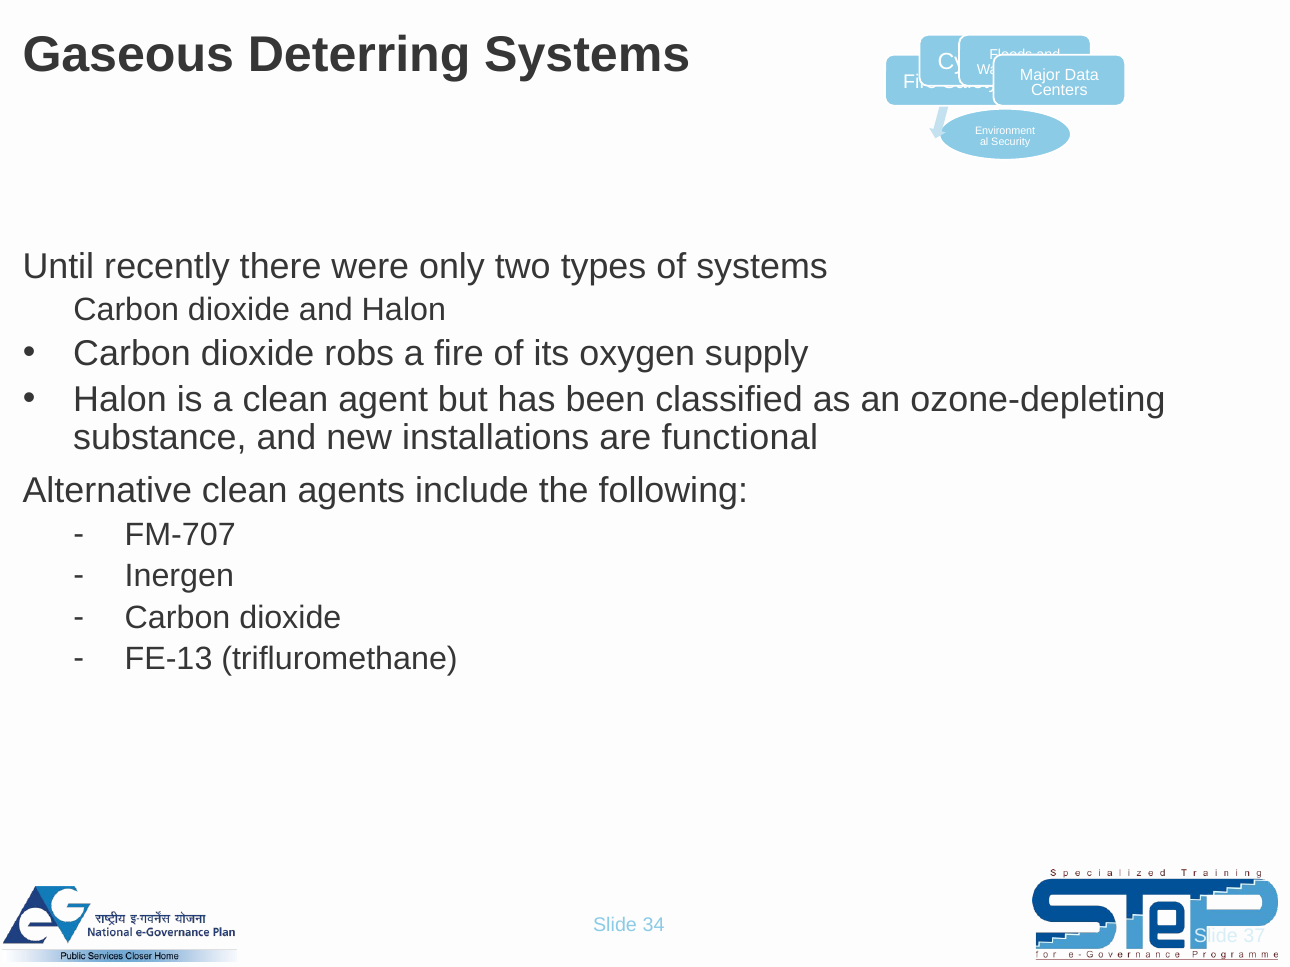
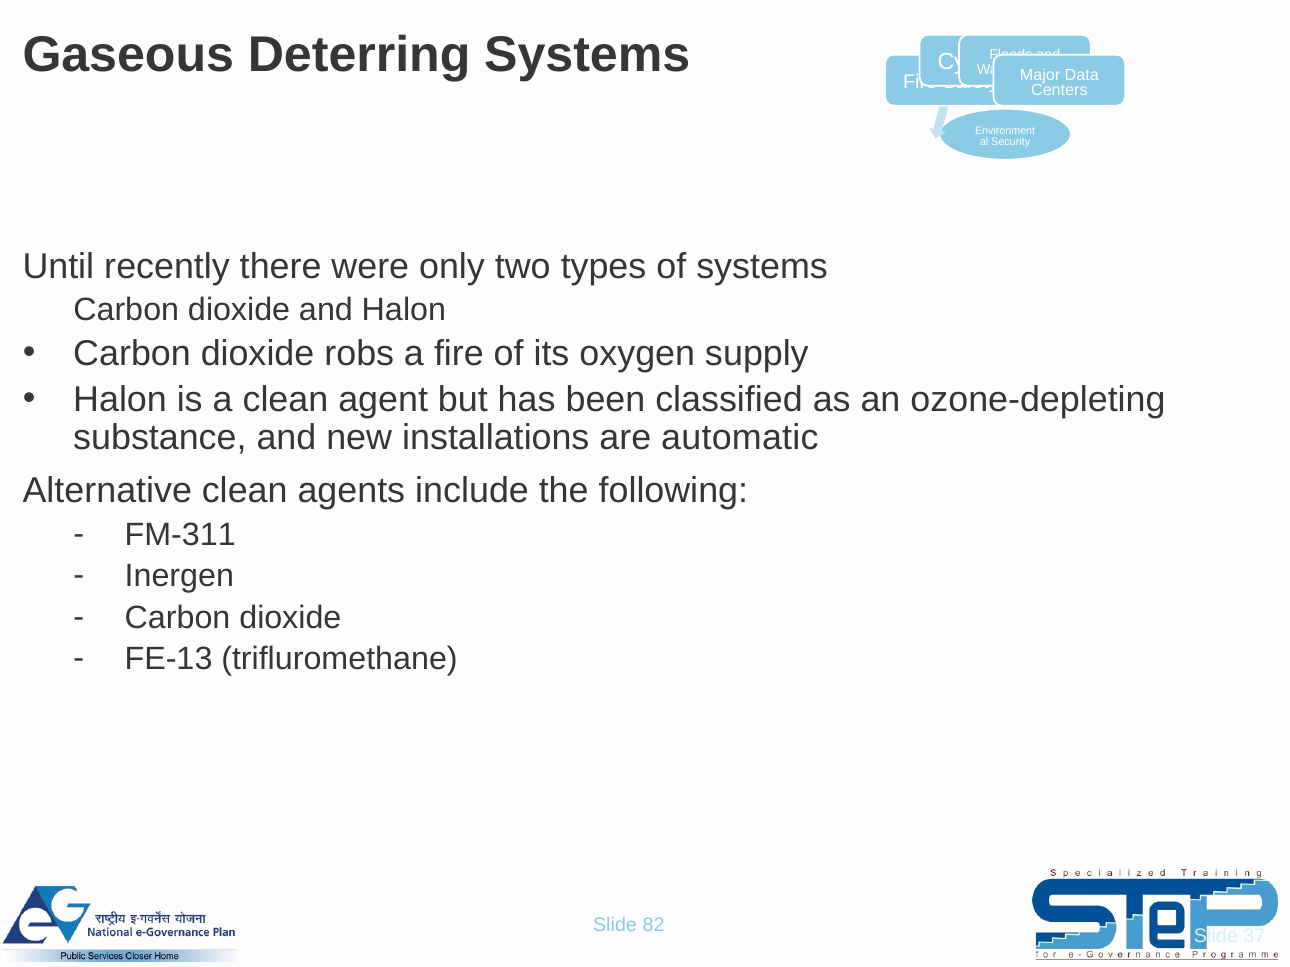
functional: functional -> automatic (740, 438)
FM-707: FM-707 -> FM-311 (180, 535)
34: 34 -> 82 (654, 926)
